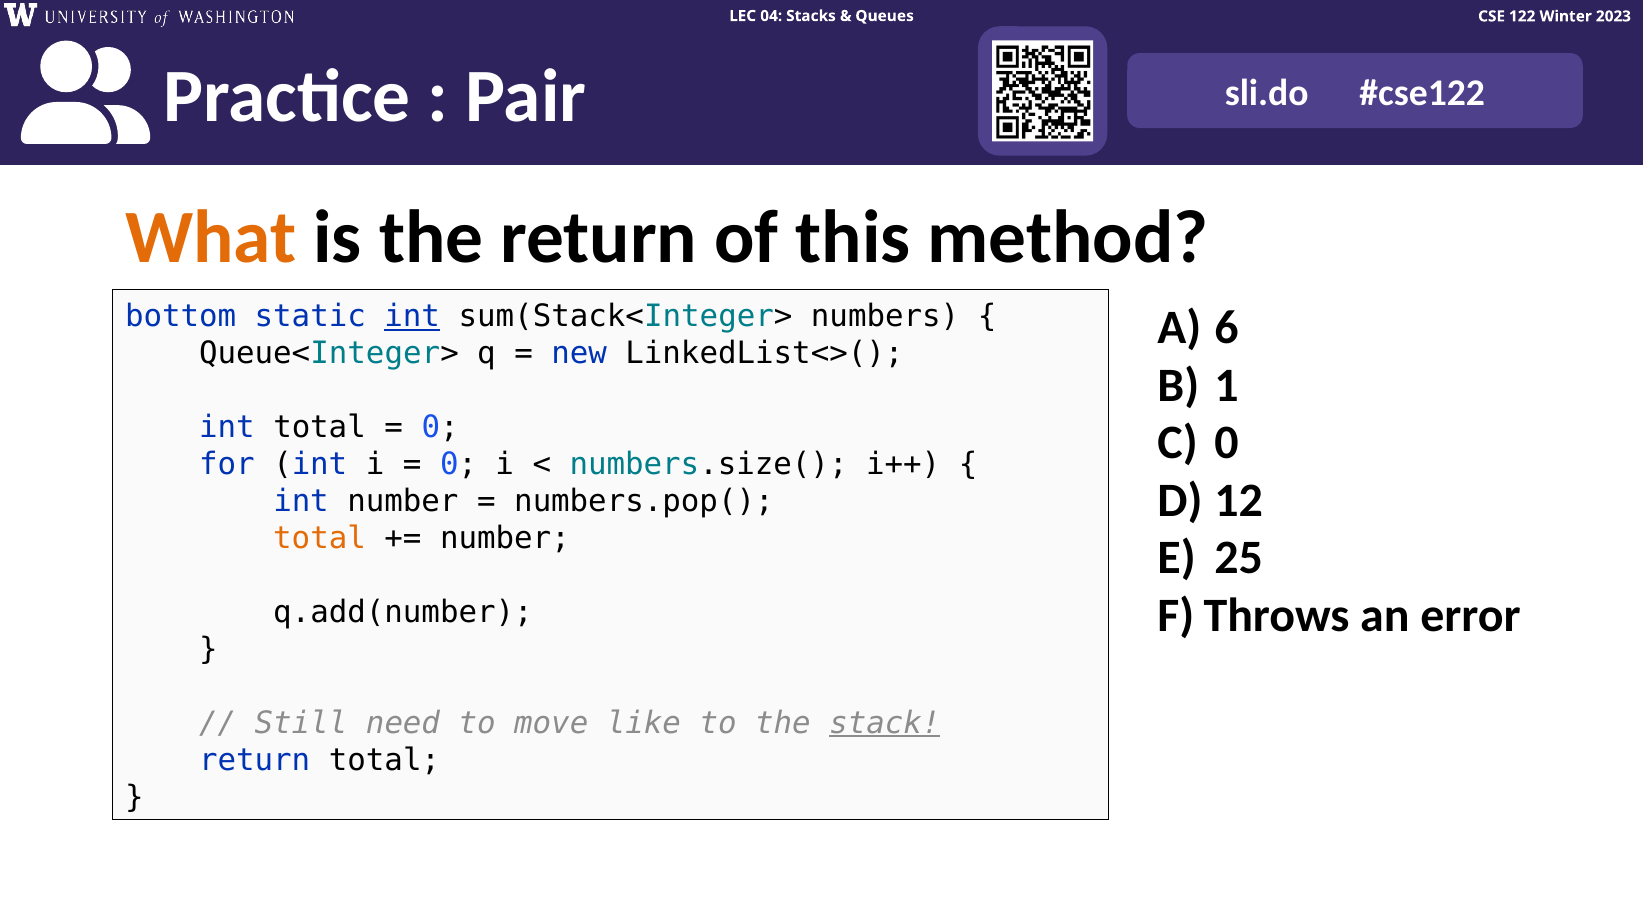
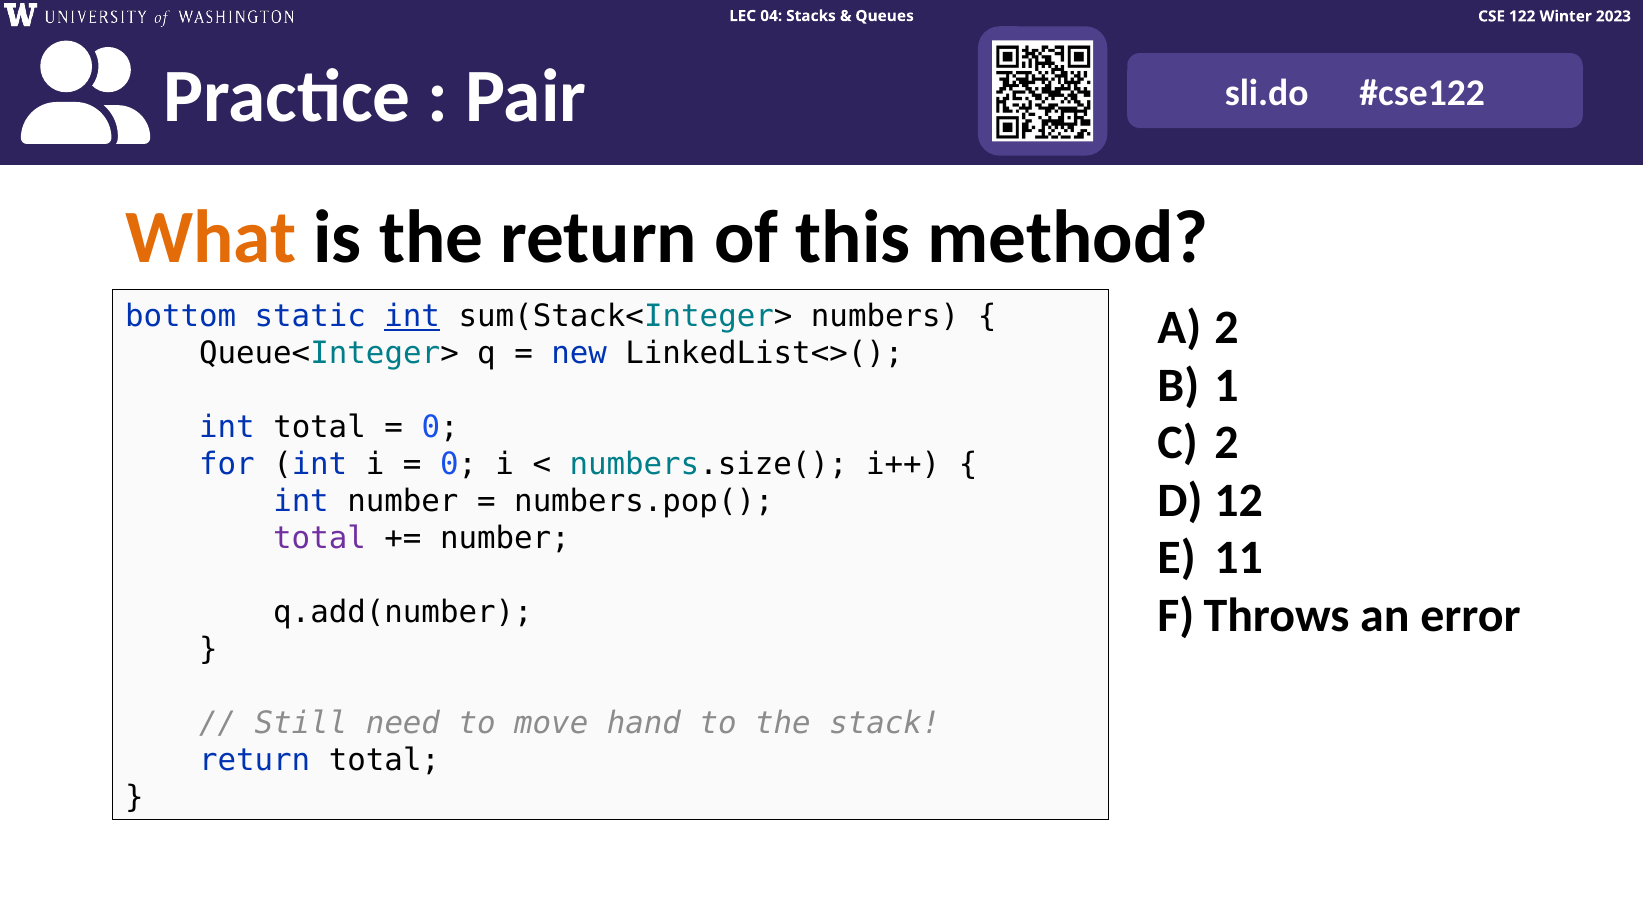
6: 6 -> 2 (1226, 328)
0: 0 -> 2 (1226, 443)
total colour: orange -> purple (320, 538)
25: 25 -> 11 (1239, 558)
like: like -> hand (644, 723)
stack underline: present -> none (885, 723)
